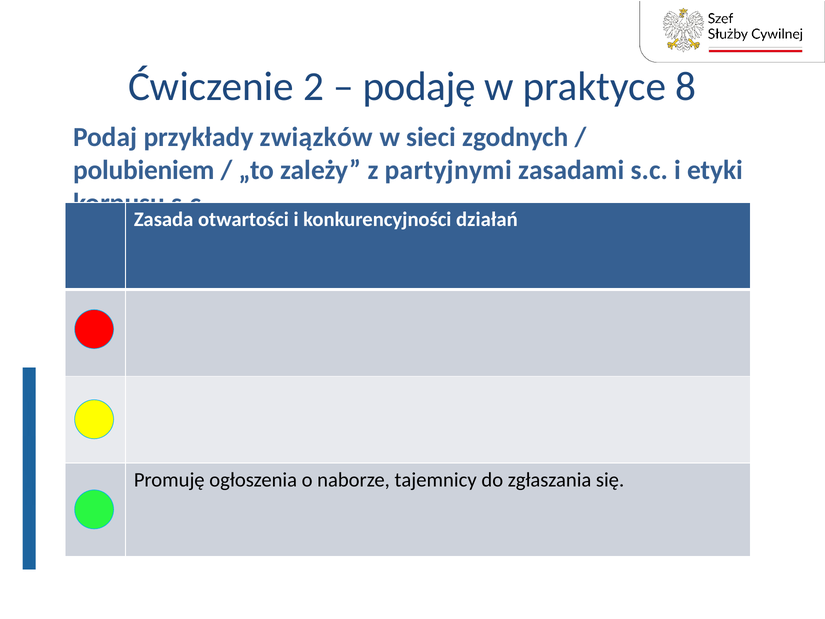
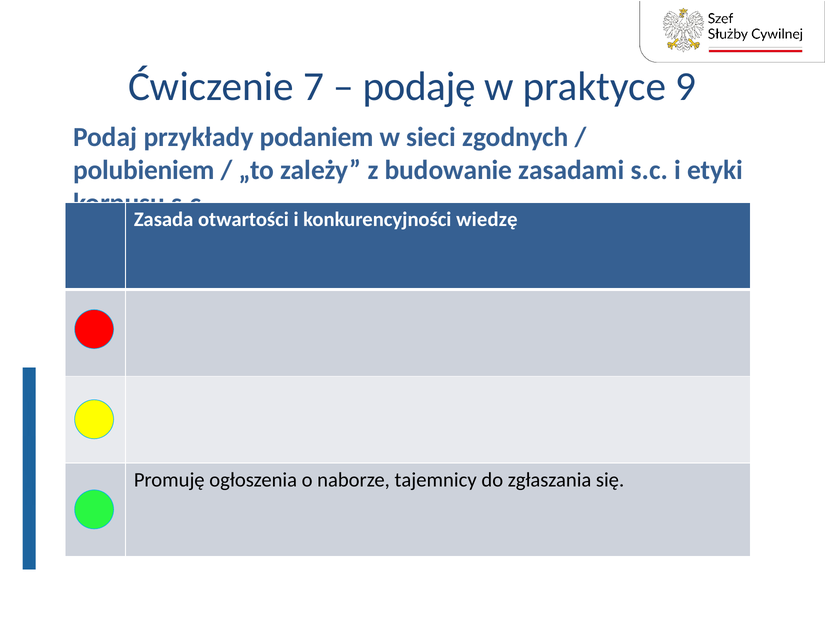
2: 2 -> 7 (314, 86)
8: 8 -> 9 (686, 86)
związków: związków -> podaniem (317, 137)
partyjnymi: partyjnymi -> budowanie (448, 170)
działań: działań -> wiedzę (487, 219)
